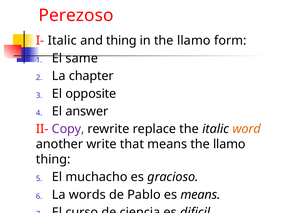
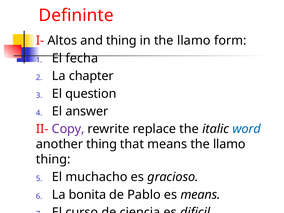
Perezoso: Perezoso -> Defininte (76, 15)
I- Italic: Italic -> Altos (62, 41)
same: same -> fecha (82, 58)
opposite: opposite -> question (91, 94)
word colour: orange -> blue (247, 129)
another write: write -> thing (102, 144)
words: words -> bonita (87, 195)
